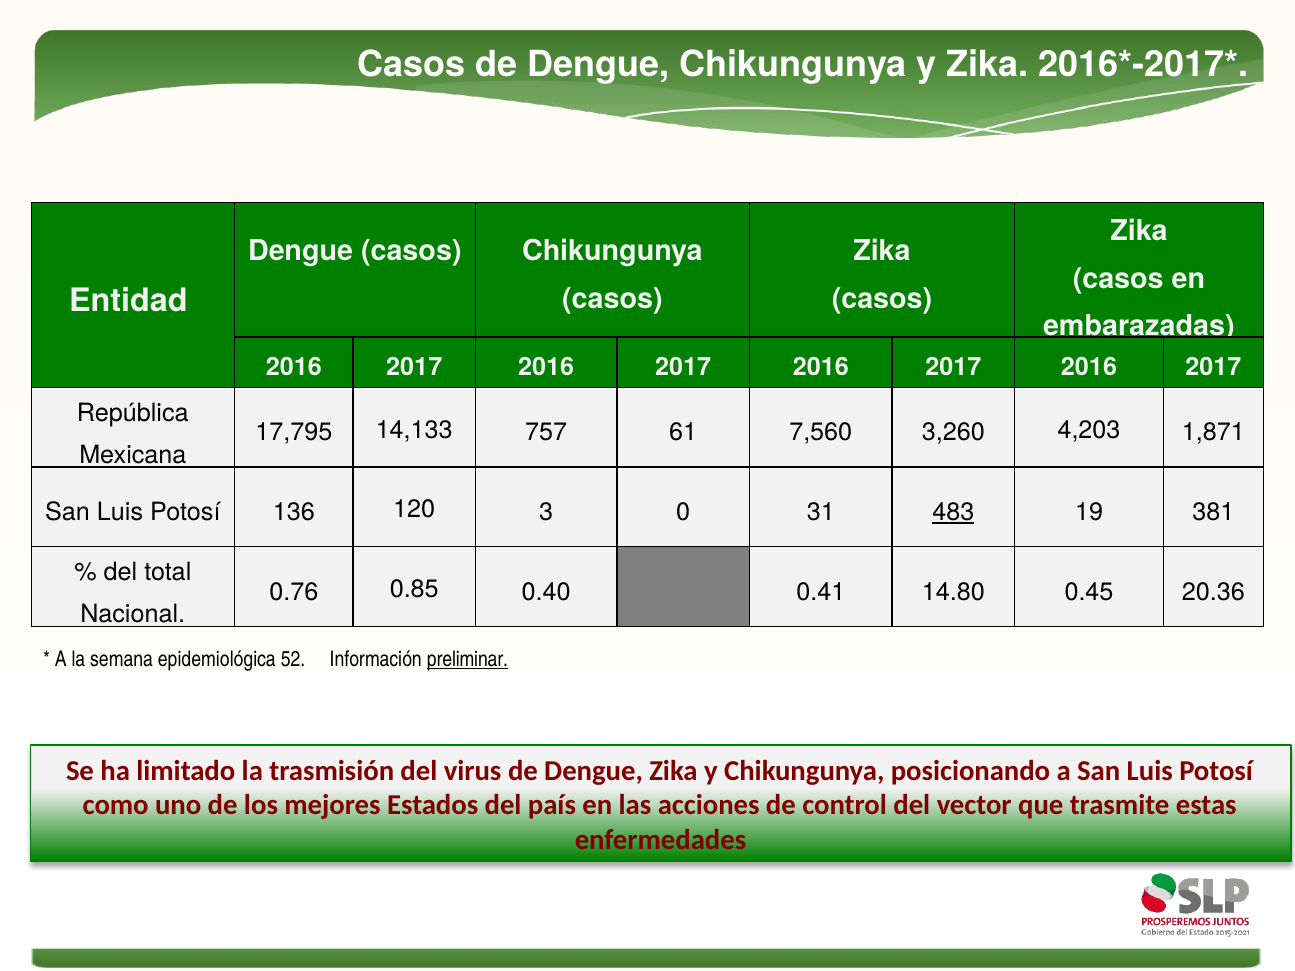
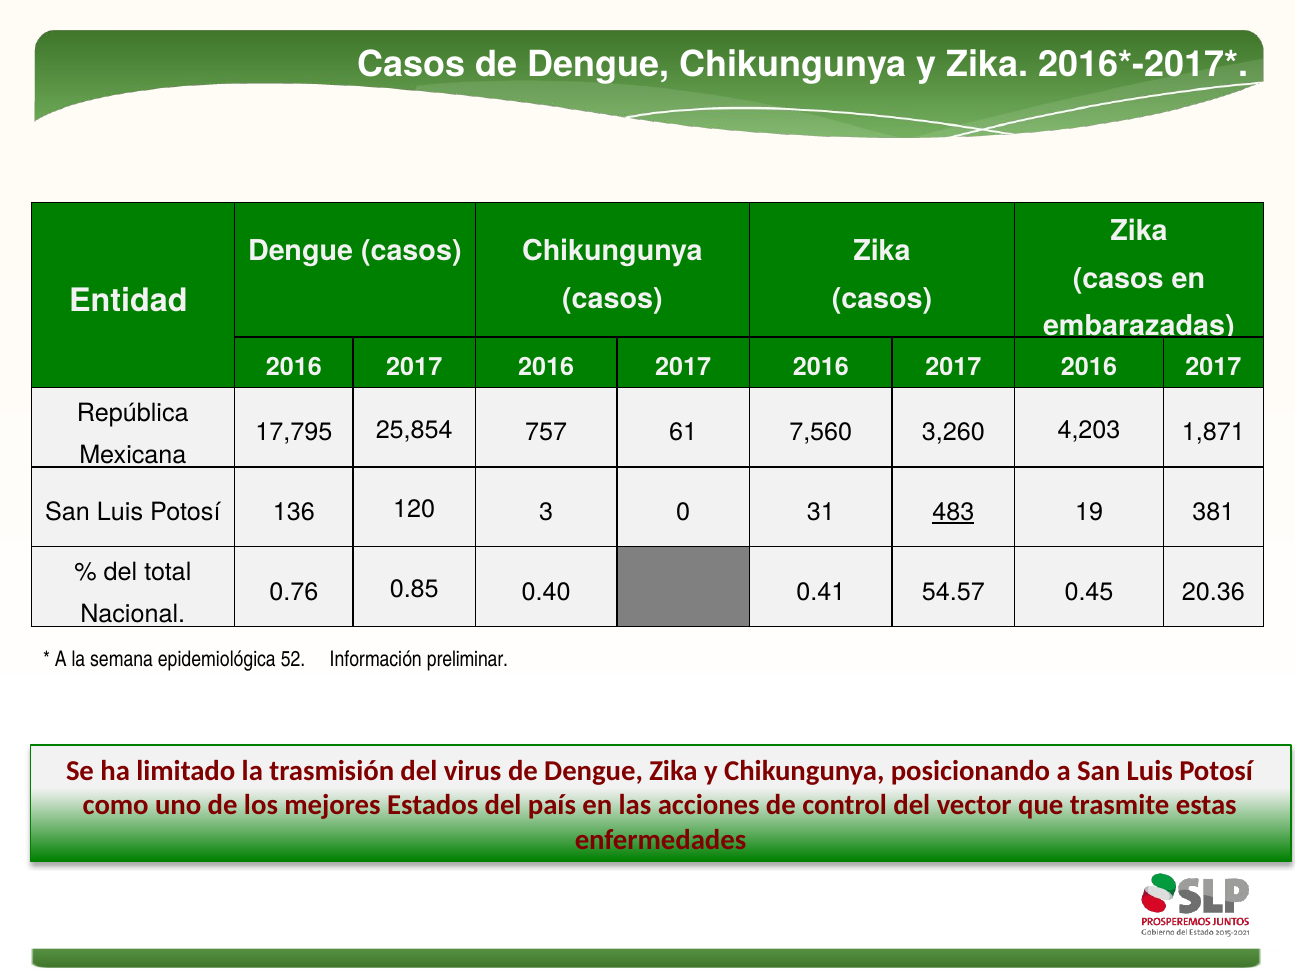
14,133: 14,133 -> 25,854 (414, 430)
14.80: 14.80 -> 54.57 (953, 592)
preliminar underline: present -> none (467, 659)
